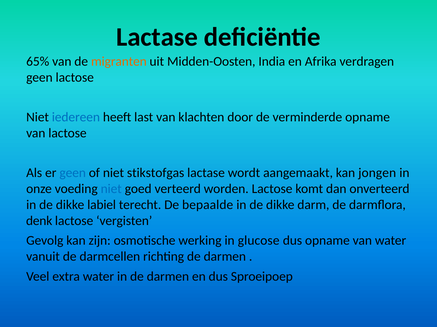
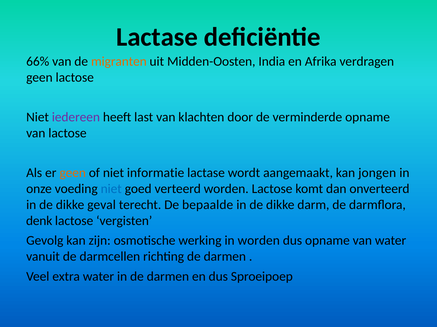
65%: 65% -> 66% (38, 61)
iedereen colour: blue -> purple (76, 117)
geen colour: blue -> orange (73, 173)
stikstofgas: stikstofgas -> informatie (156, 173)
labiel: labiel -> geval (102, 205)
in glucose: glucose -> worden (259, 241)
